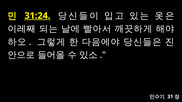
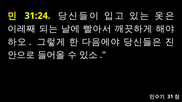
31:24 underline: present -> none (37, 16)
